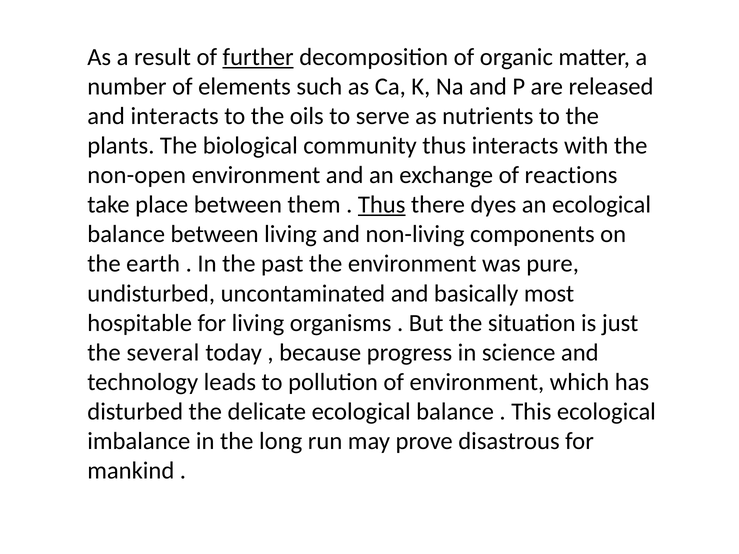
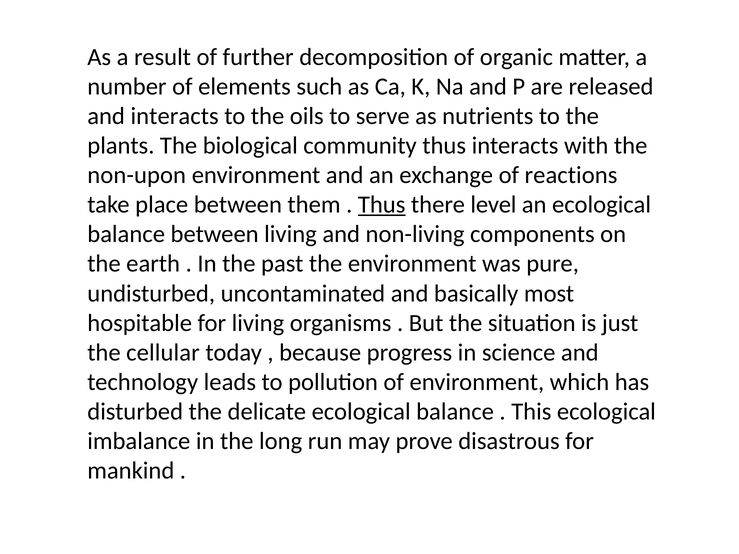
further underline: present -> none (258, 57)
non-open: non-open -> non-upon (137, 175)
dyes: dyes -> level (493, 205)
several: several -> cellular (163, 353)
